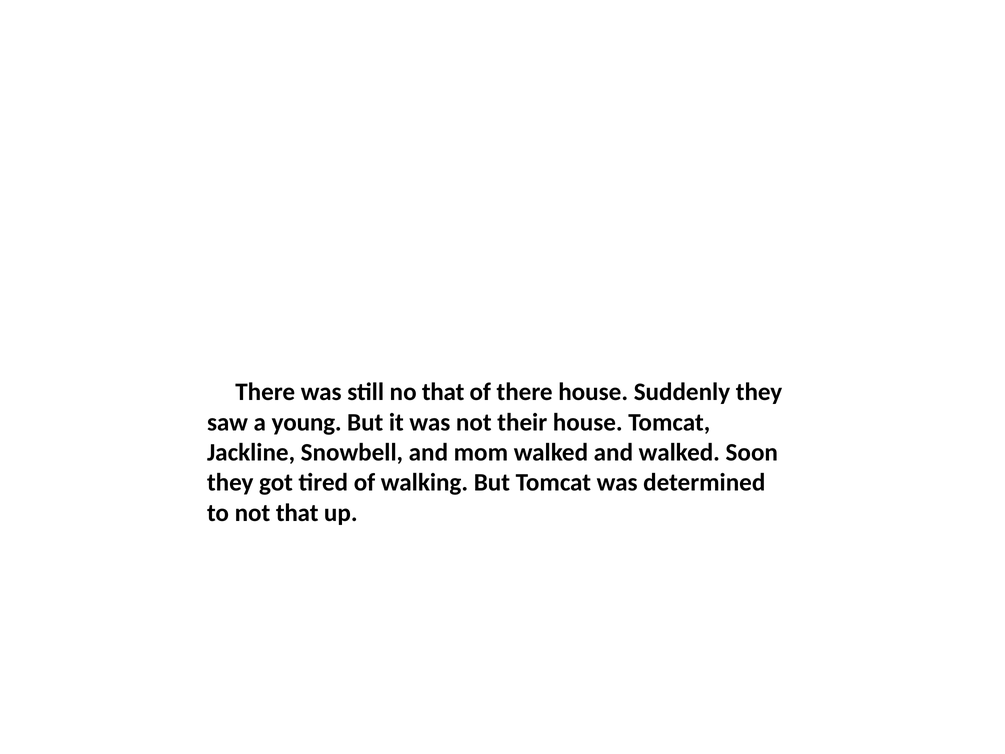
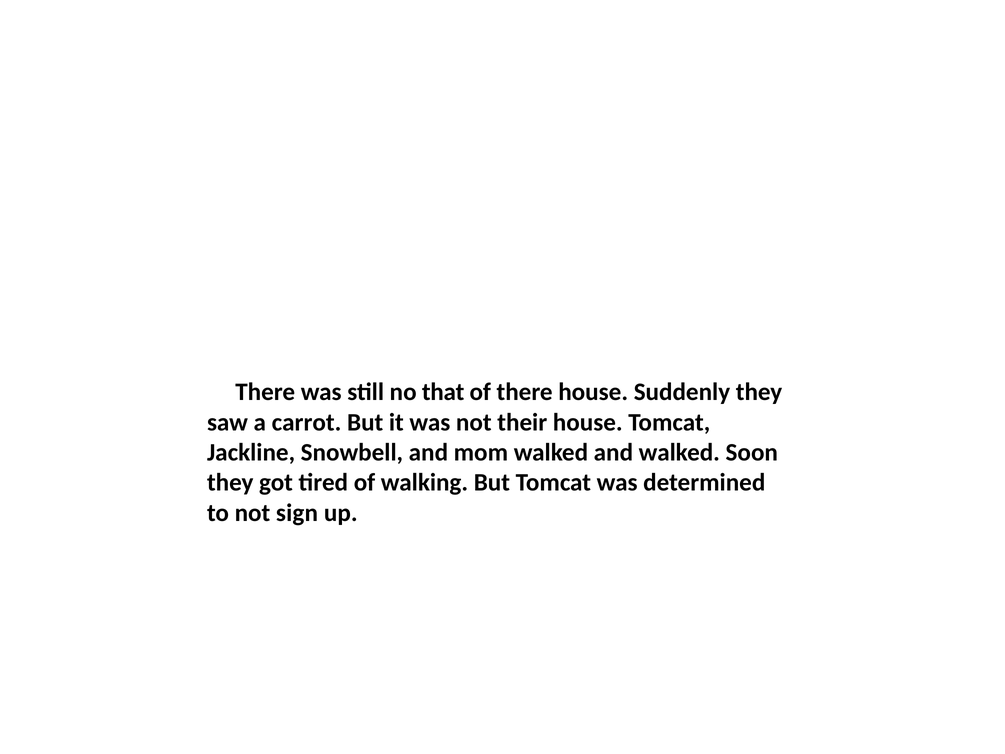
young: young -> carrot (307, 422)
not that: that -> sign (297, 513)
